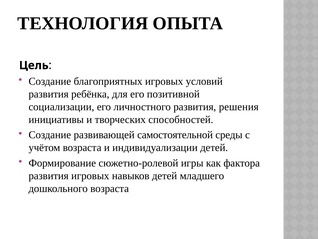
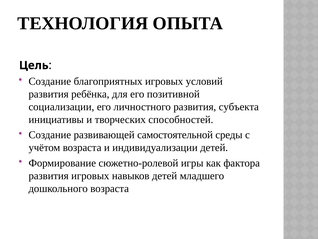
решения: решения -> субъекта (239, 107)
